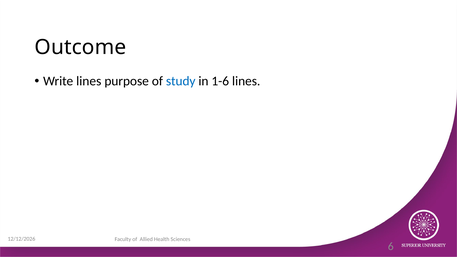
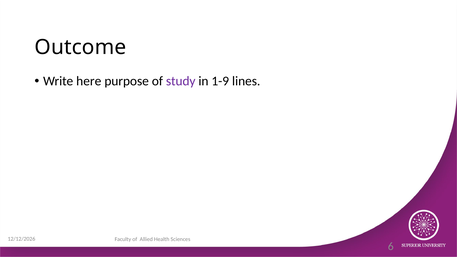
Write lines: lines -> here (89, 81)
study colour: blue -> purple (181, 81)
1-6: 1-6 -> 1-9 (220, 81)
